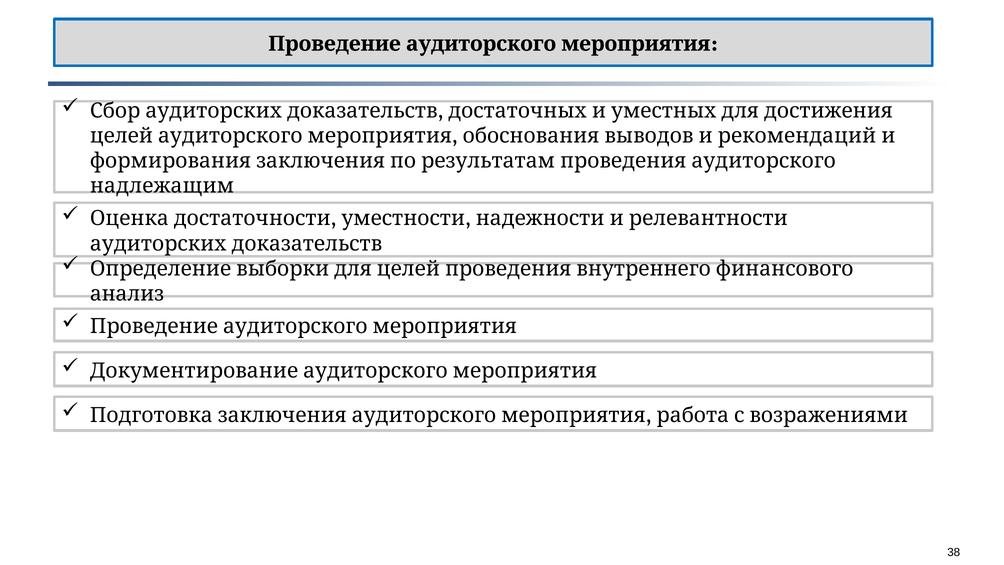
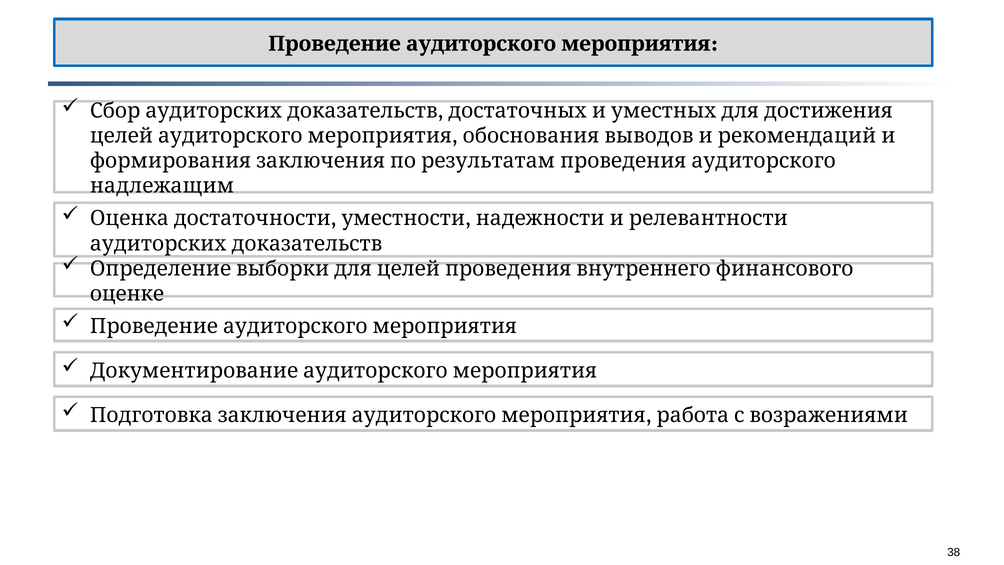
анализ: анализ -> оценке (127, 294)
